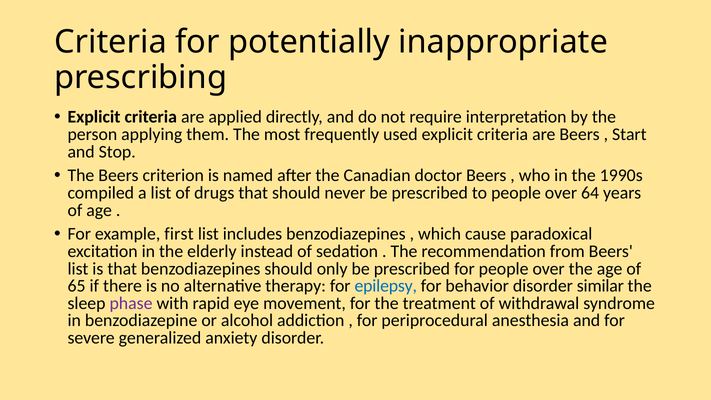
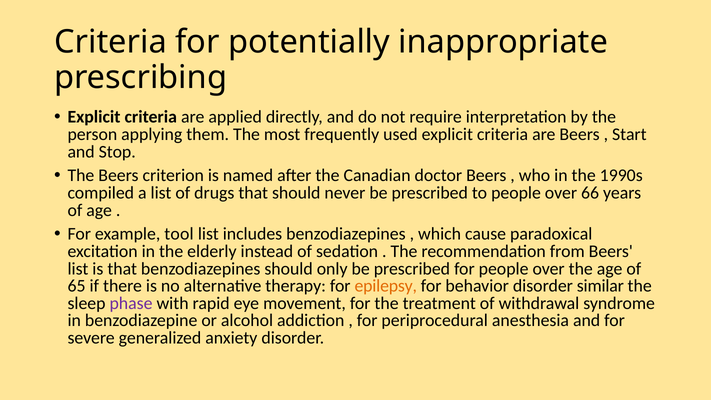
64: 64 -> 66 (590, 193)
first: first -> tool (179, 234)
epilepsy colour: blue -> orange (386, 286)
